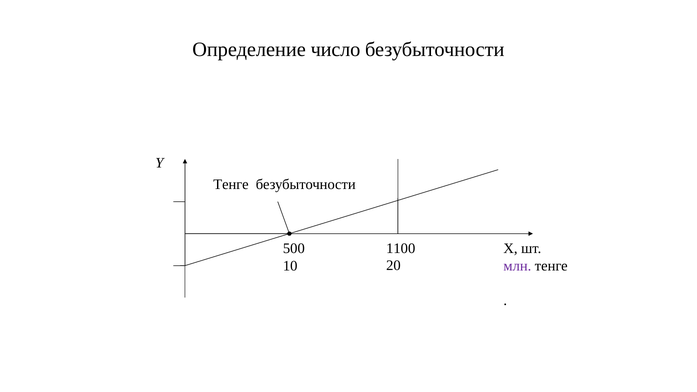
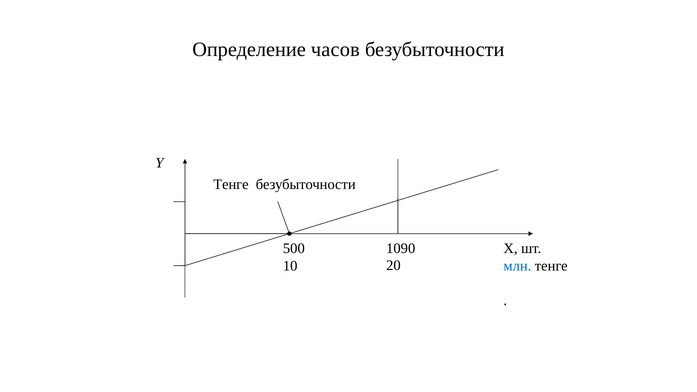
число: число -> часов (335, 50)
1100: 1100 -> 1090 (401, 248)
млн colour: purple -> blue (517, 266)
